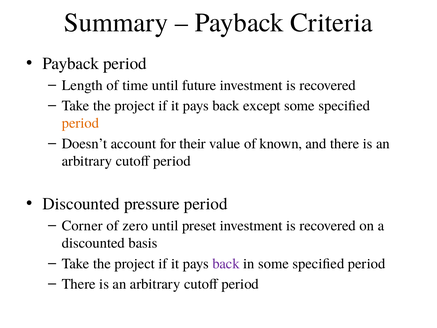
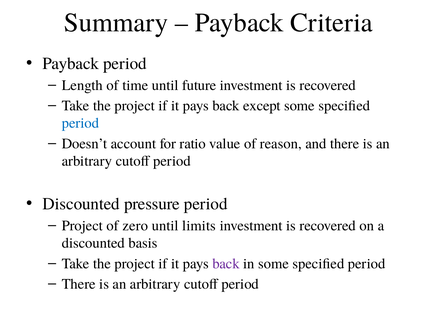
period colour: orange -> blue (80, 123)
their: their -> ratio (193, 143)
known: known -> reason (281, 143)
Corner: Corner -> Project (82, 225)
preset: preset -> limits (199, 225)
